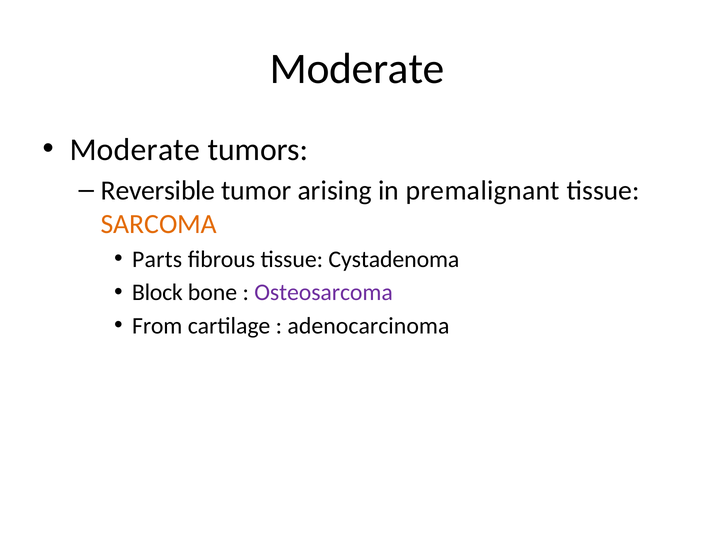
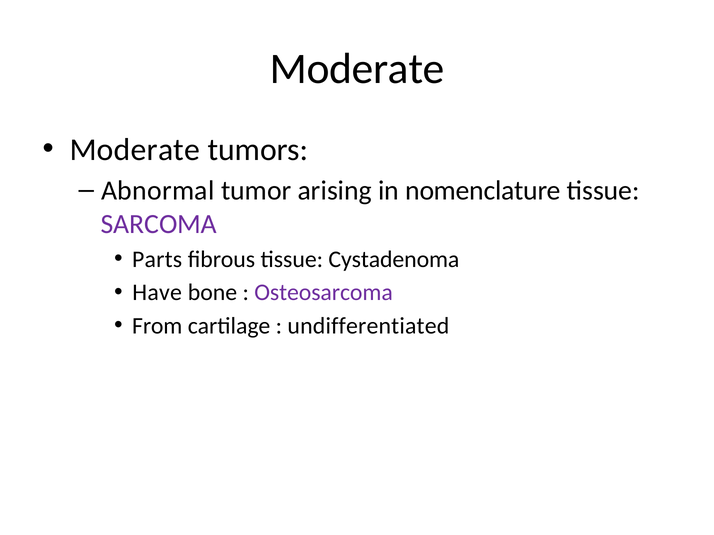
Reversible: Reversible -> Abnormal (158, 191)
premalignant: premalignant -> nomenclature (483, 191)
SARCOMA colour: orange -> purple (159, 224)
Block: Block -> Have (157, 293)
adenocarcinoma: adenocarcinoma -> undifferentiated (368, 326)
